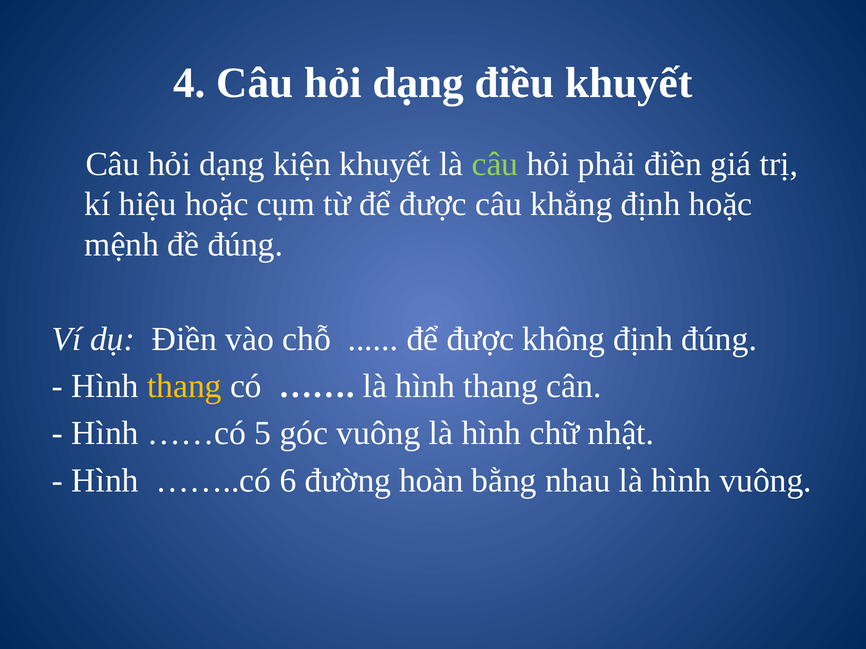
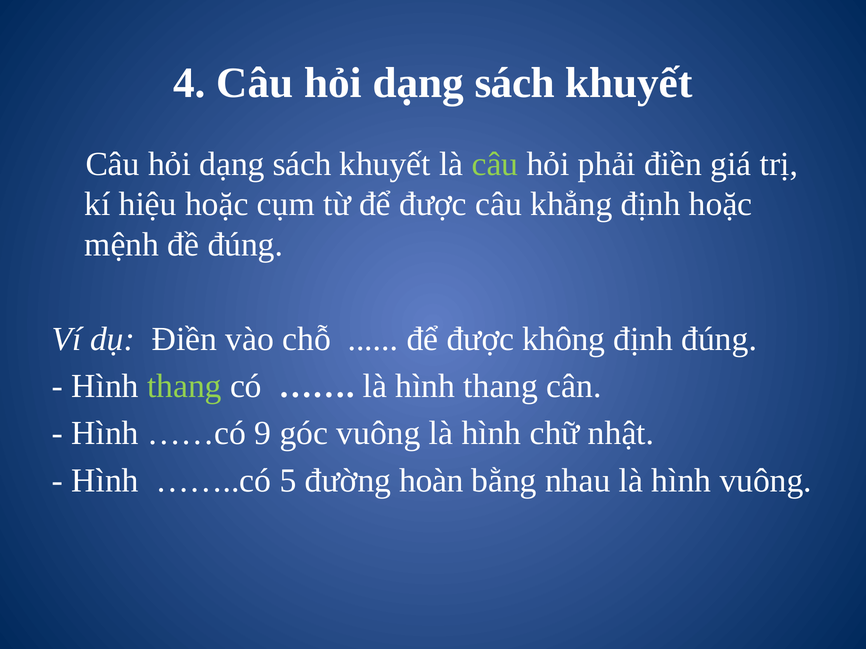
điều: điều -> sách (515, 83)
kiện: kiện -> sách (302, 164)
thang colour: yellow -> light green (184, 386)
5: 5 -> 9 (263, 434)
6: 6 -> 5 (288, 481)
